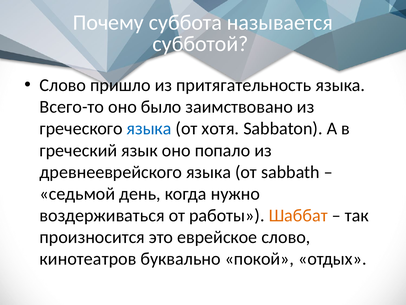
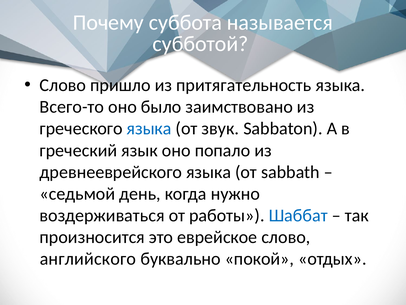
хотя: хотя -> звук (220, 128)
Шаббат colour: orange -> blue (298, 215)
кинотеатров: кинотеатров -> английского (88, 258)
